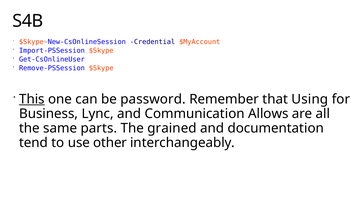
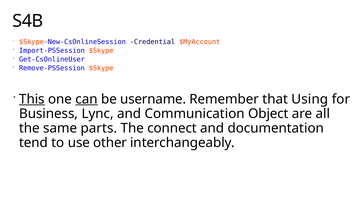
can underline: none -> present (87, 99)
password: password -> username (153, 99)
Allows: Allows -> Object (268, 114)
grained: grained -> connect (172, 128)
